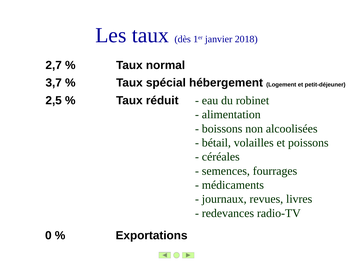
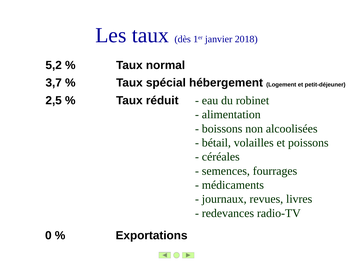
2,7: 2,7 -> 5,2 (54, 65)
